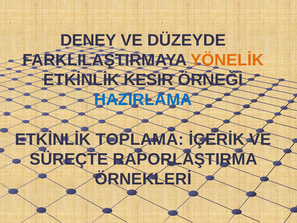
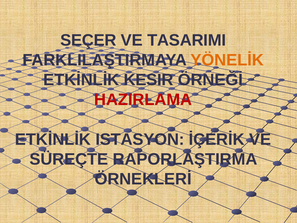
DENEY: DENEY -> SEÇER (88, 40)
DÜZEYDE: DÜZEYDE -> TASARIMI (187, 40)
HAZIRLAMA colour: blue -> red (143, 100)
TOPLAMA: TOPLAMA -> ISTASYON (140, 139)
